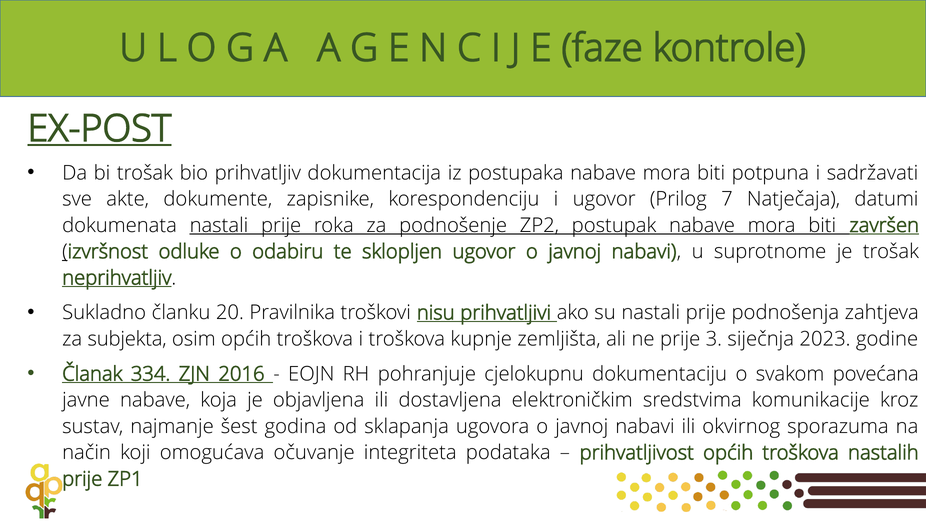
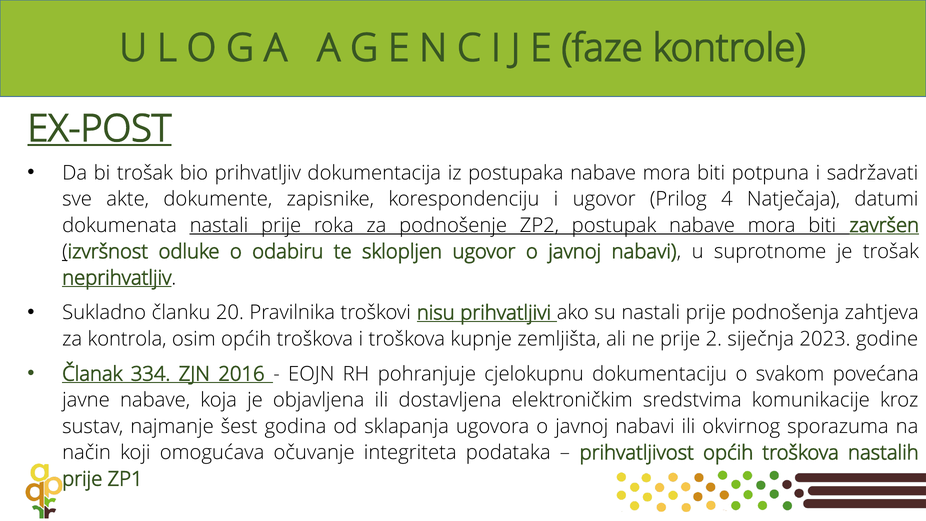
7: 7 -> 4 (727, 199)
subjekta: subjekta -> kontrola (127, 339)
3: 3 -> 2 (714, 339)
